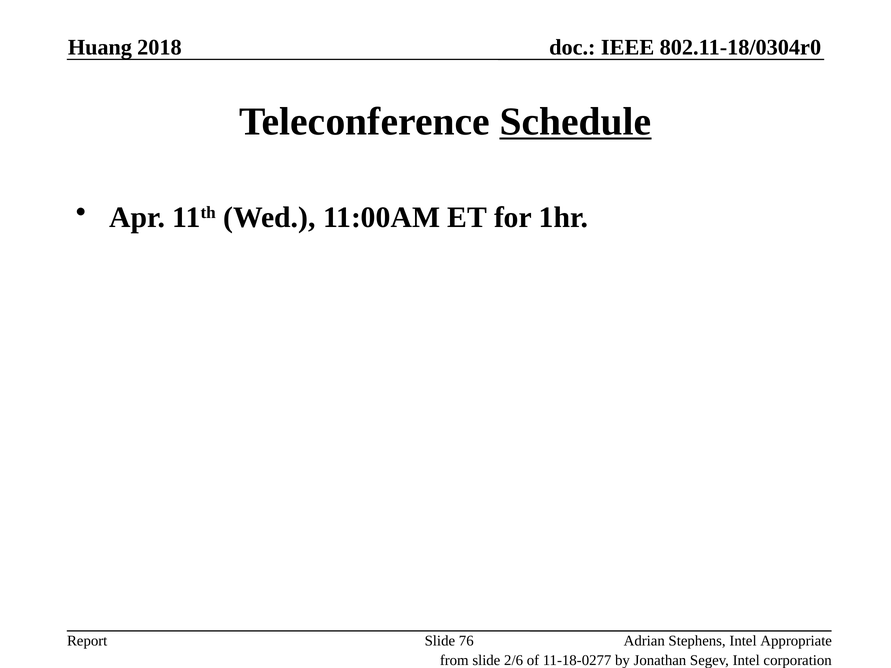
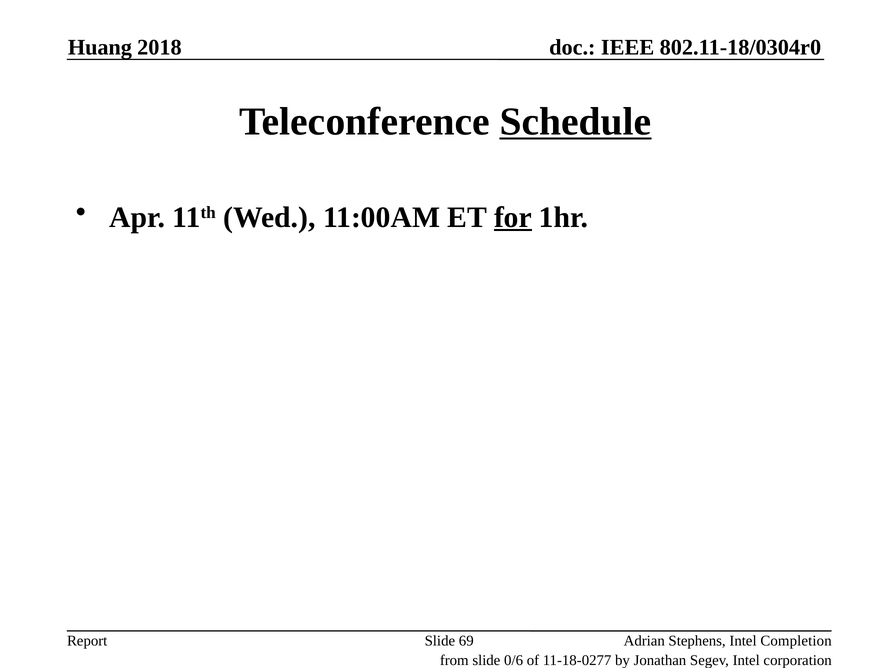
for underline: none -> present (513, 217)
76: 76 -> 69 (466, 641)
Appropriate: Appropriate -> Completion (796, 641)
2/6: 2/6 -> 0/6 (514, 660)
